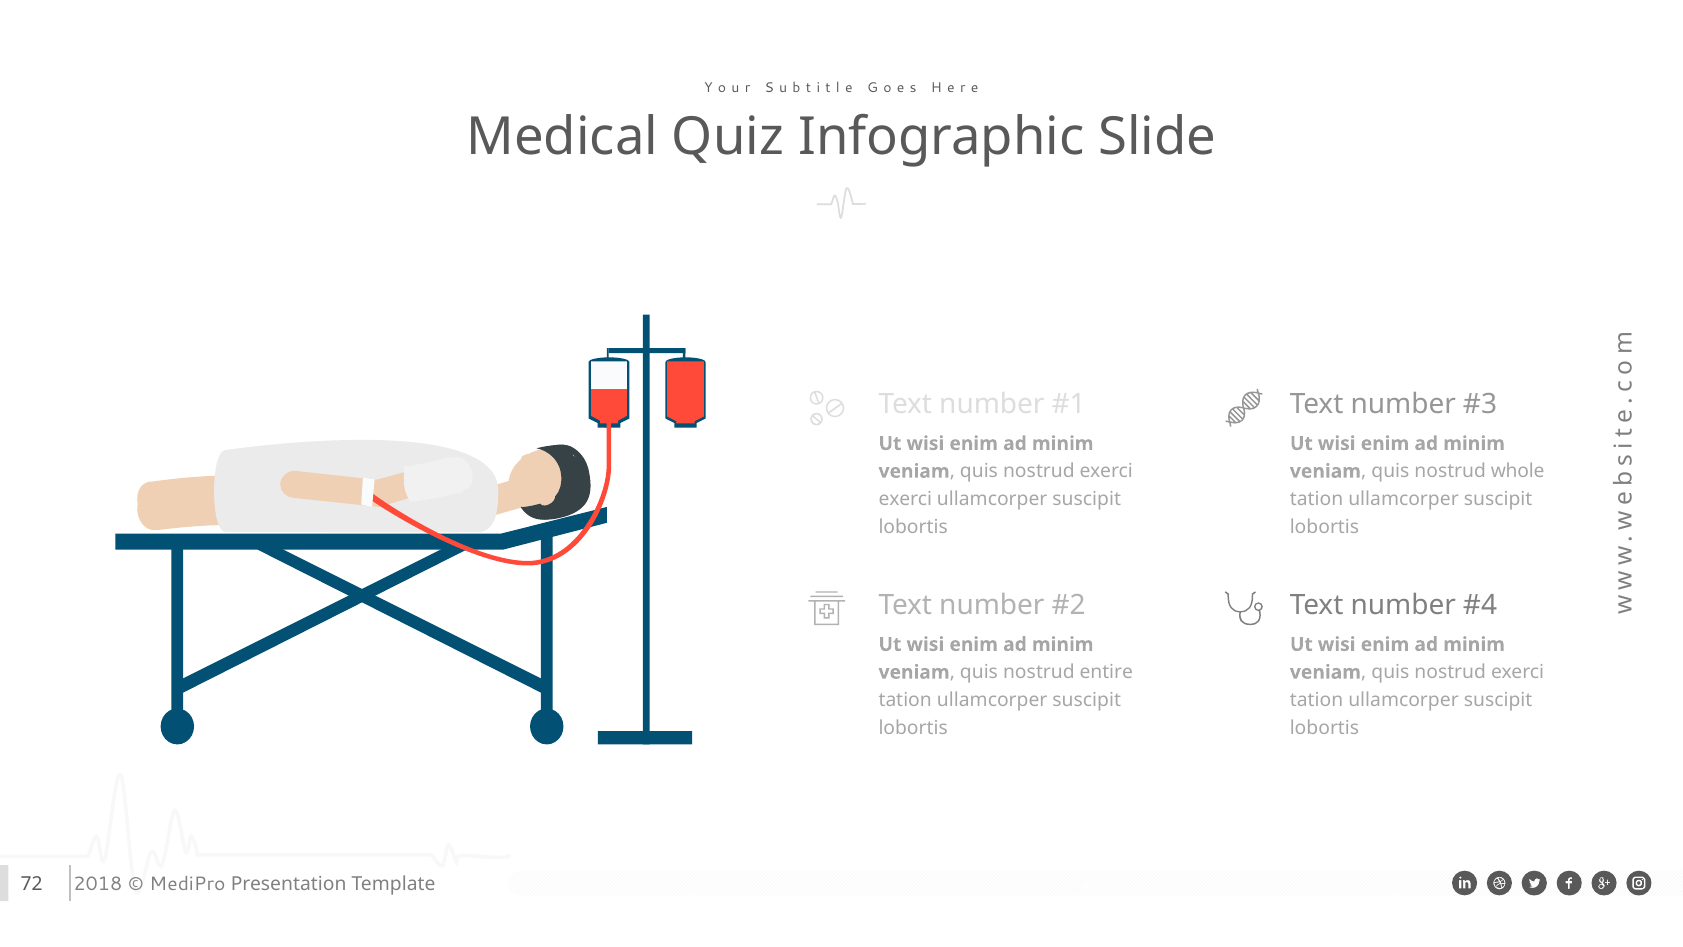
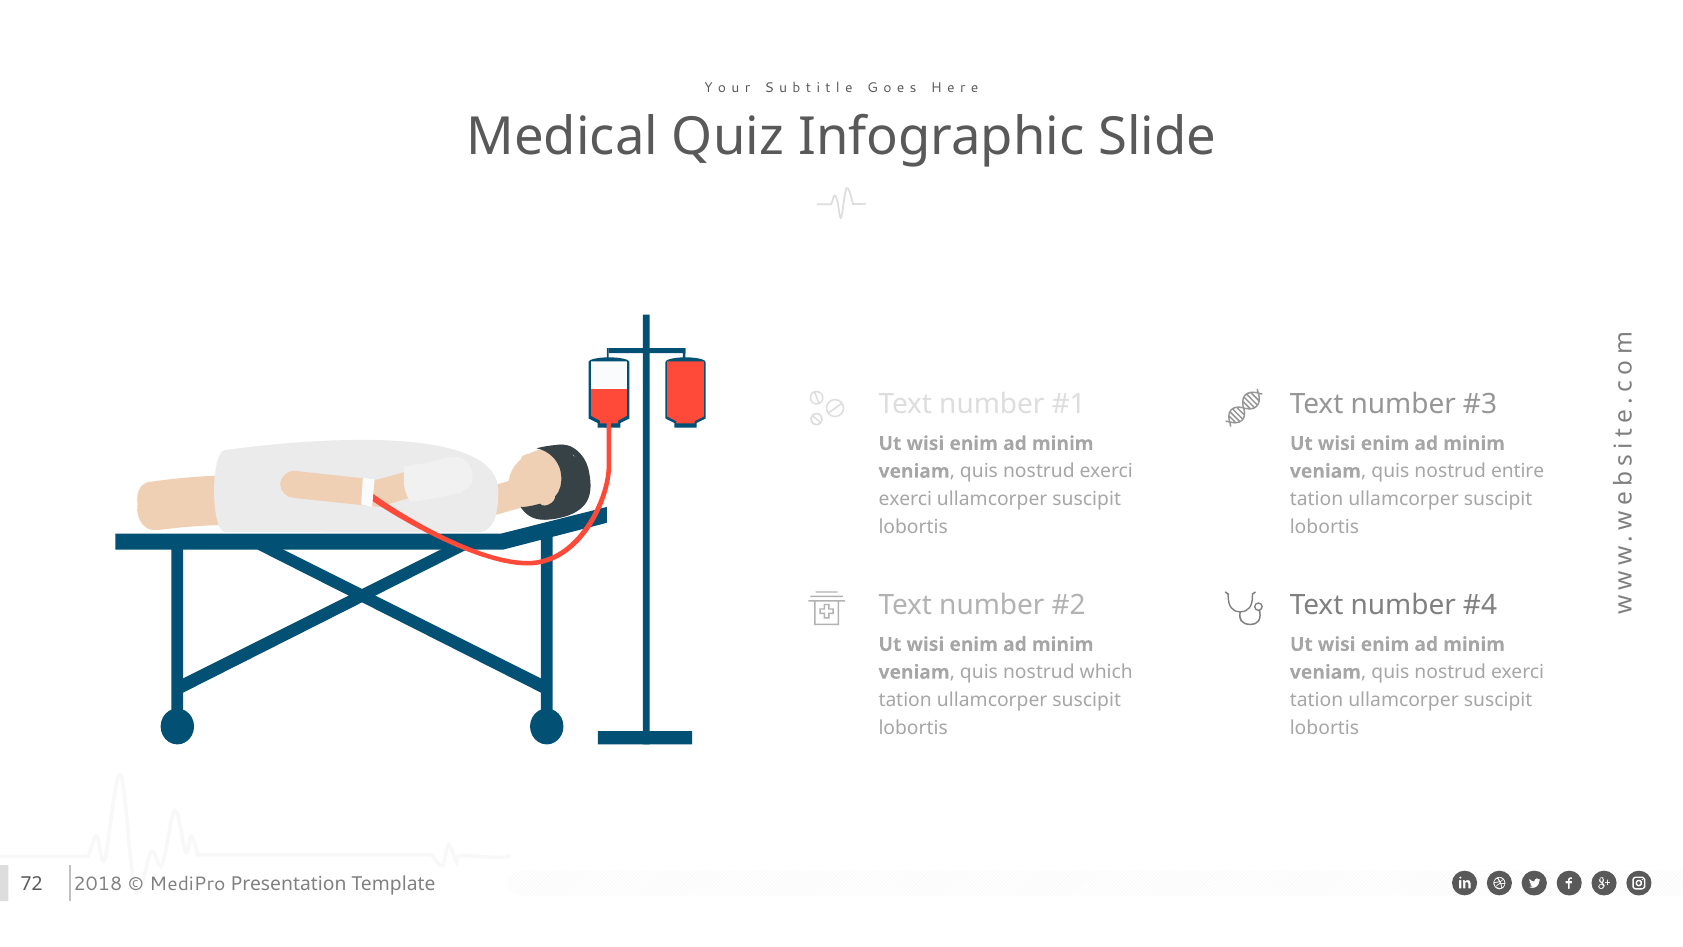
whole: whole -> entire (1518, 471)
entire: entire -> which (1106, 672)
